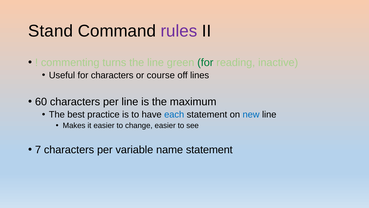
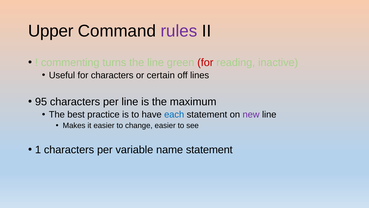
Stand: Stand -> Upper (51, 31)
for colour: green -> red (205, 62)
course: course -> certain (161, 75)
60: 60 -> 95 (41, 102)
new colour: blue -> purple (251, 114)
7: 7 -> 1 (38, 149)
